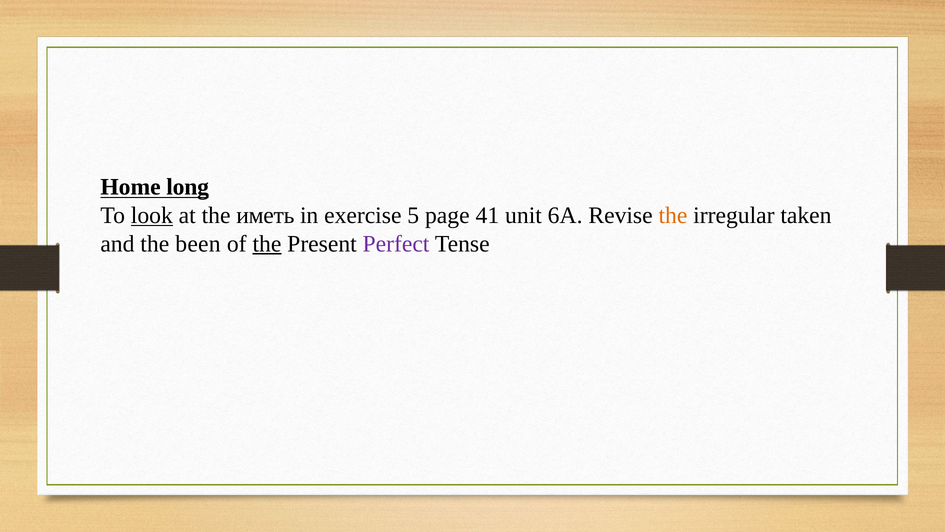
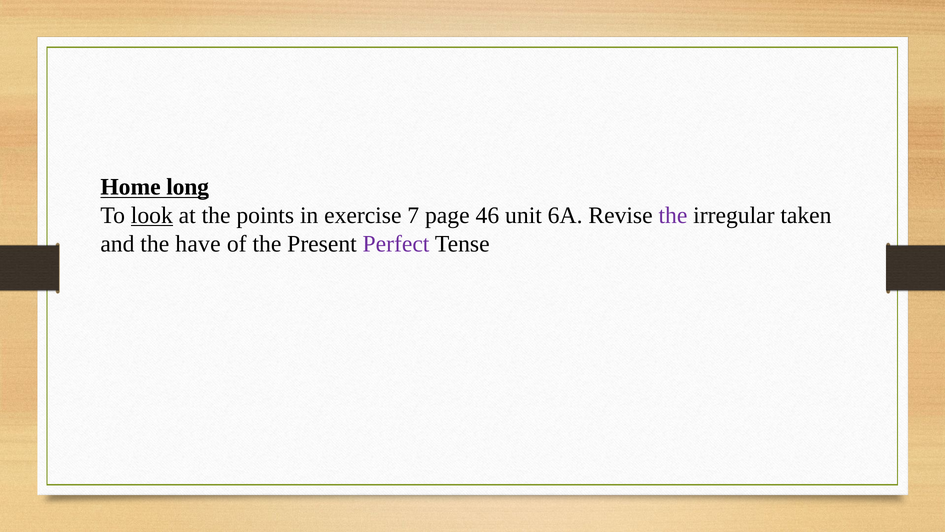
иметь: иметь -> points (265, 215)
5: 5 -> 7 (413, 215)
41: 41 -> 46 (487, 215)
the colour: orange -> purple (673, 215)
been: been -> have (198, 244)
the underline: present -> none (267, 244)
